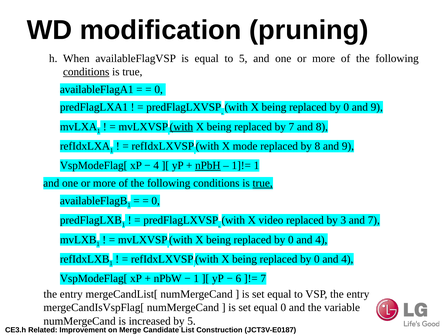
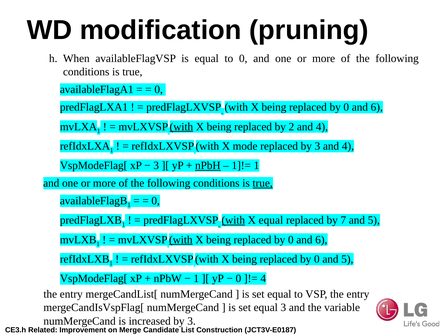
to 5: 5 -> 0 (243, 58)
conditions underline: present -> none (86, 72)
9: 9 -> 6 (377, 107)
by 7: 7 -> 2 (291, 126)
8: 8 -> 4 (322, 126)
replaced by 8: 8 -> 3 (317, 146)
9: 9 -> 4 (348, 146)
4: 4 -> 3 (156, 165)
with underline: none -> present (233, 220)
X video: video -> equal (271, 220)
3: 3 -> 7 (343, 220)
7: 7 -> 5 (374, 220)
with underline: none -> present (181, 239)
4: 4 -> 6 (321, 239)
4: 4 -> 5 (347, 259)
6: 6 -> 0 (238, 278)
7: 7 -> 4 (263, 278)
equal 0: 0 -> 3 (283, 307)
increased by 5: 5 -> 3 (192, 321)
